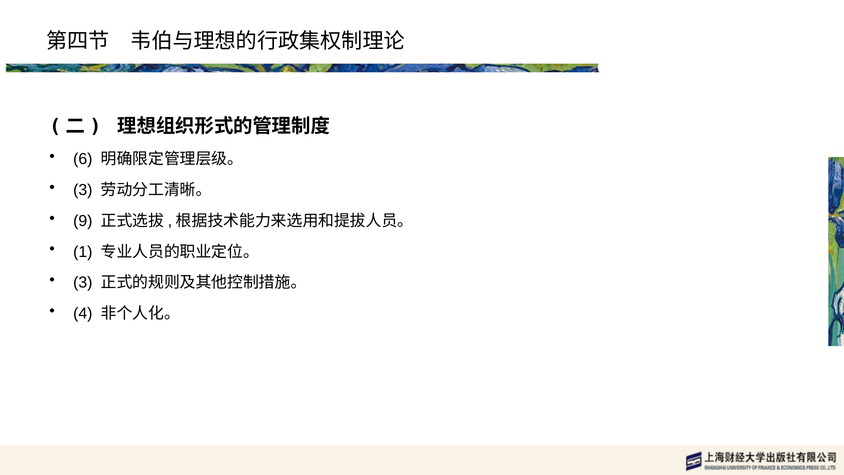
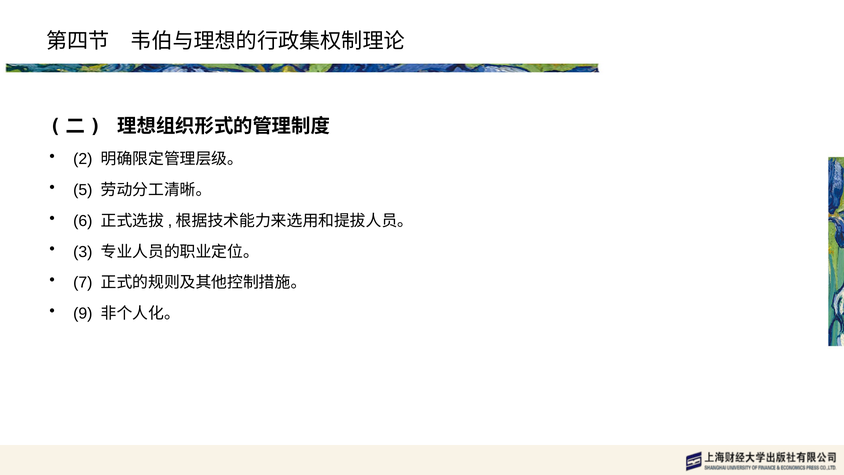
6: 6 -> 2 (83, 159)
3: 3 -> 5 (83, 190)
9: 9 -> 6 (83, 221)
1: 1 -> 3 (83, 252)
3: 3 -> 7 (83, 283)
4: 4 -> 9 (83, 314)
